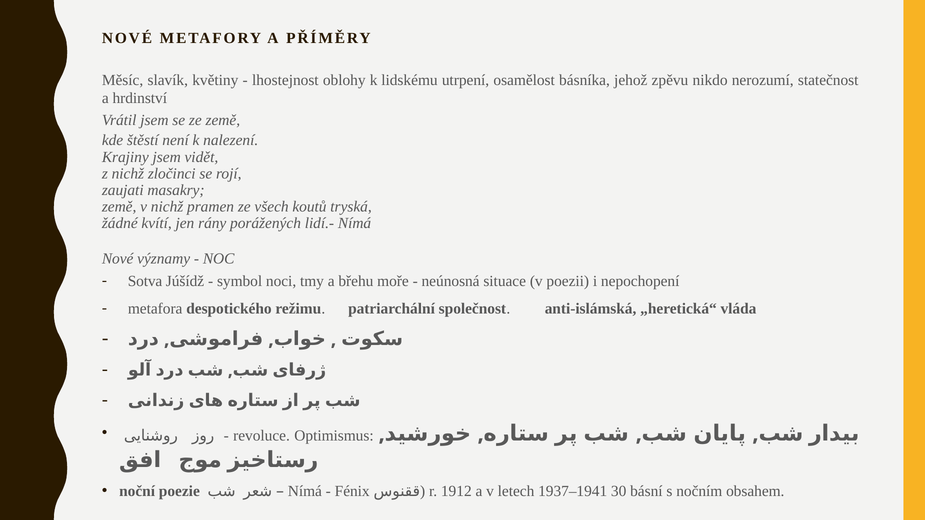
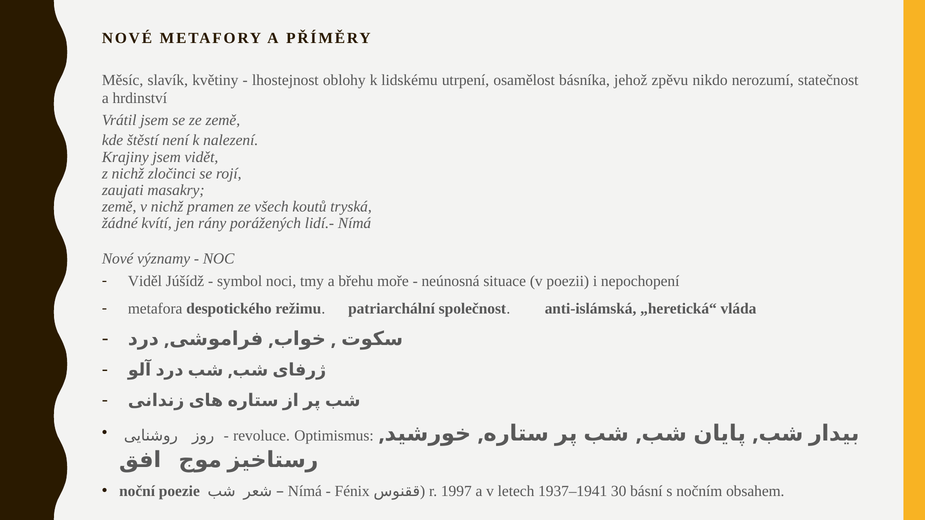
Sotva: Sotva -> Viděl (145, 281)
1912: 1912 -> 1997 (456, 491)
